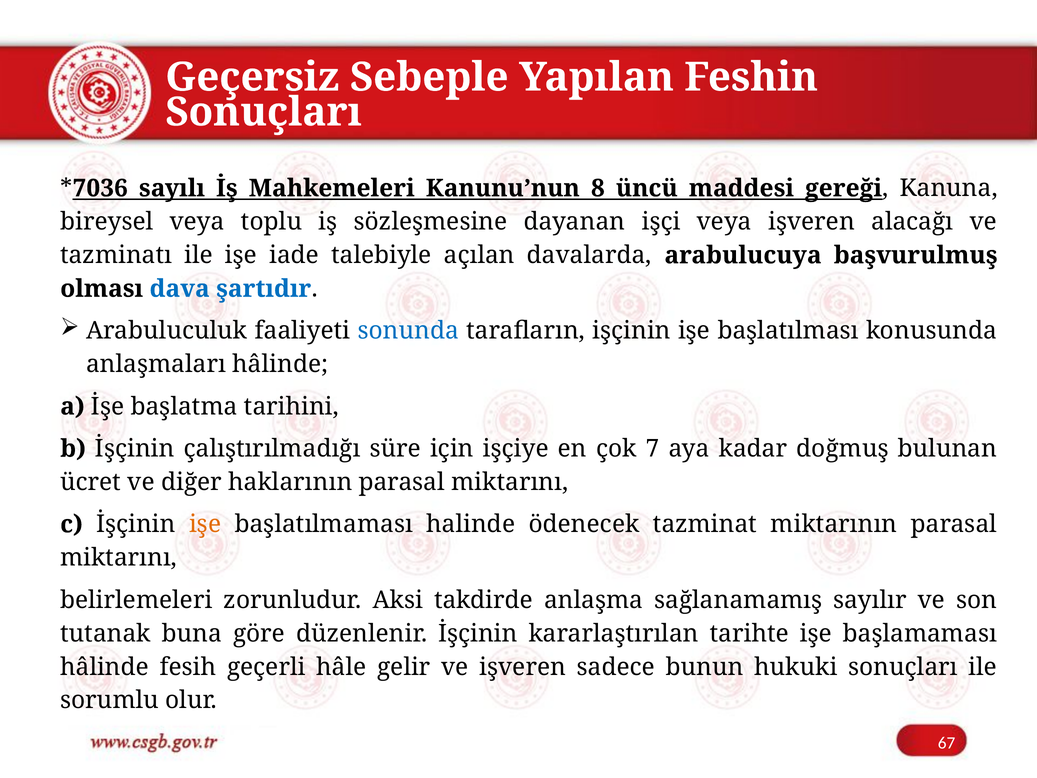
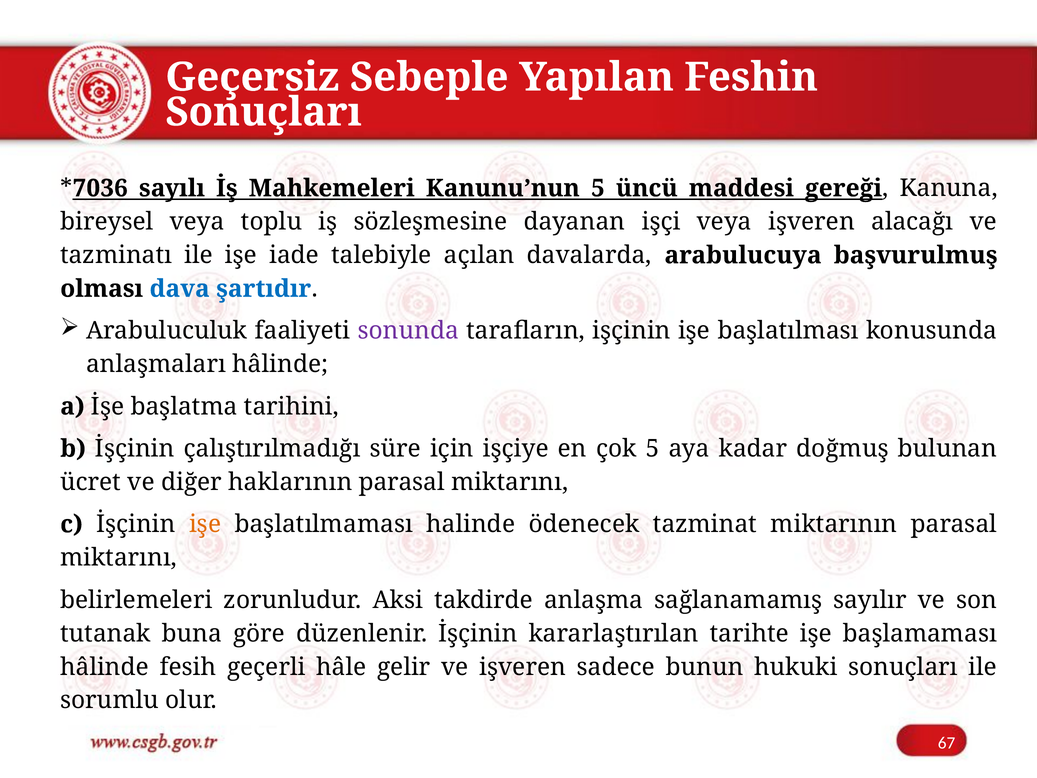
Kanunu’nun 8: 8 -> 5 (598, 188)
sonunda colour: blue -> purple (408, 331)
çok 7: 7 -> 5 (652, 449)
